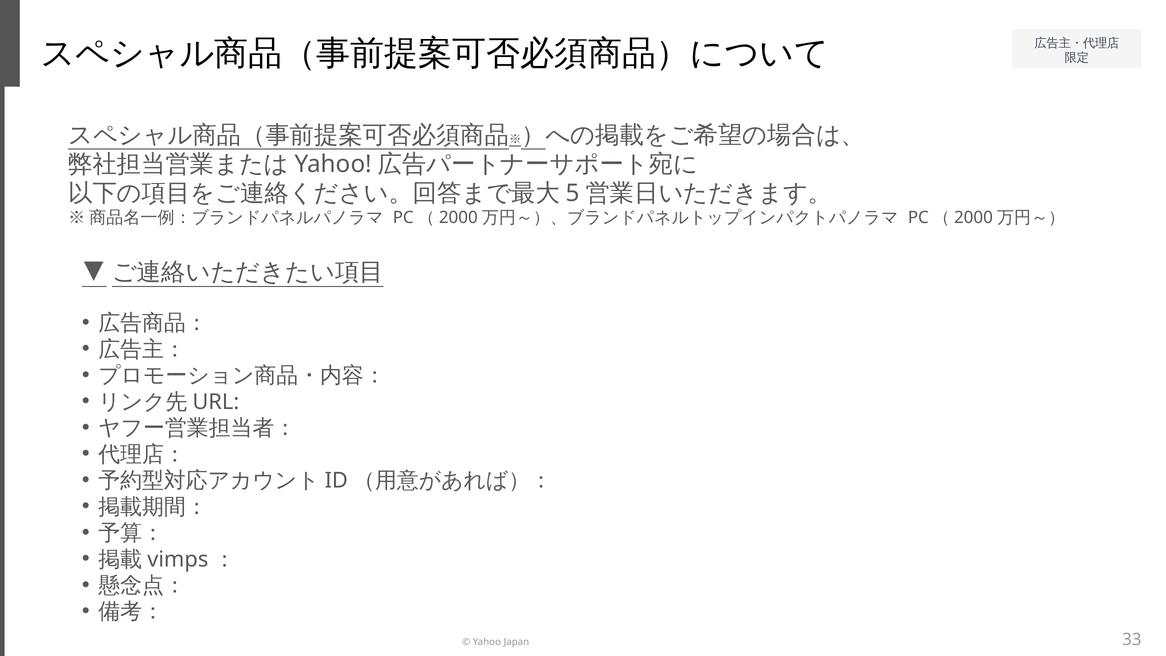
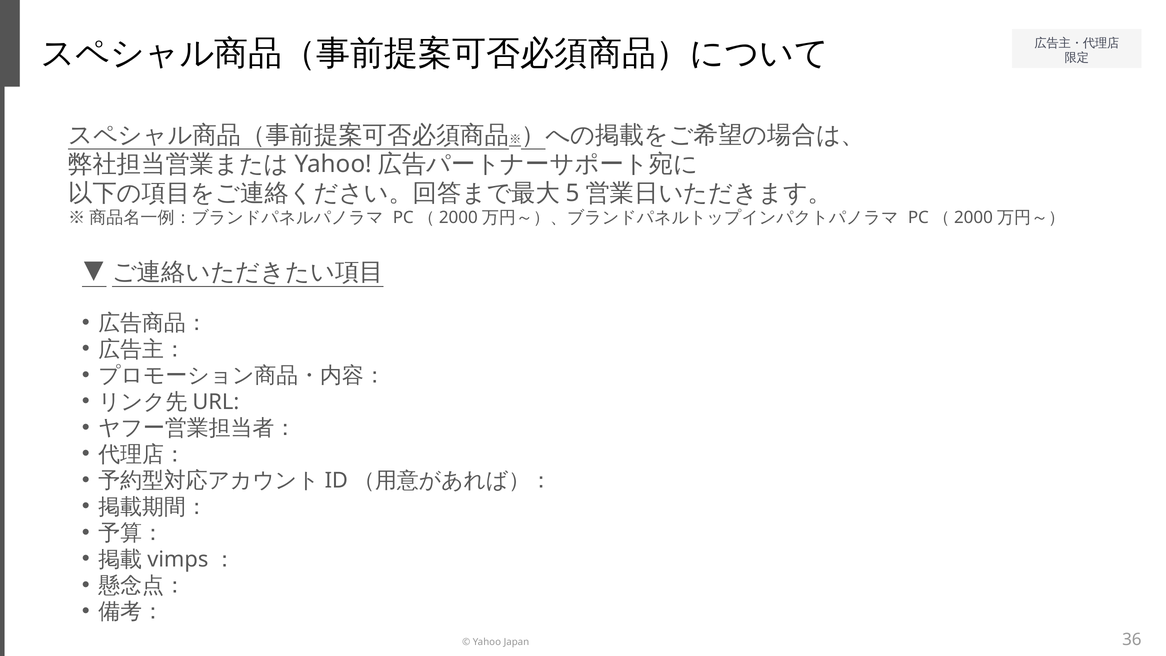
33: 33 -> 36 (1132, 640)
